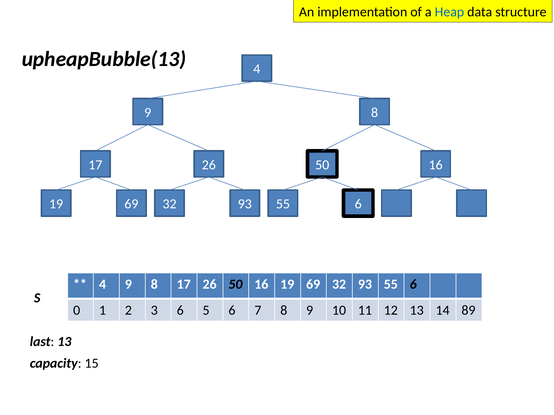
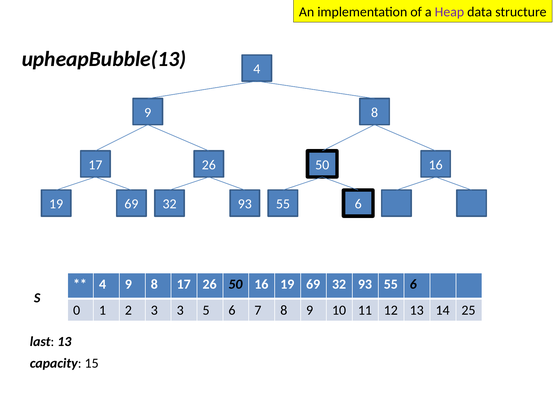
Heap colour: blue -> purple (449, 12)
3 6: 6 -> 3 (180, 311)
89: 89 -> 25 (468, 311)
